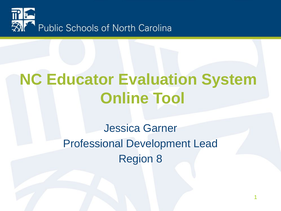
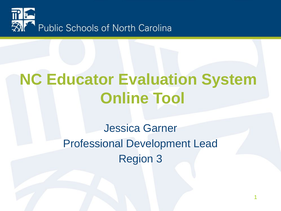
8: 8 -> 3 (159, 159)
